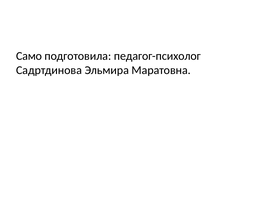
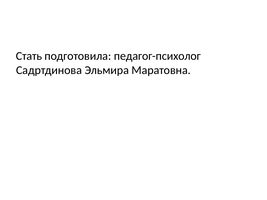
Само: Само -> Стать (29, 56)
